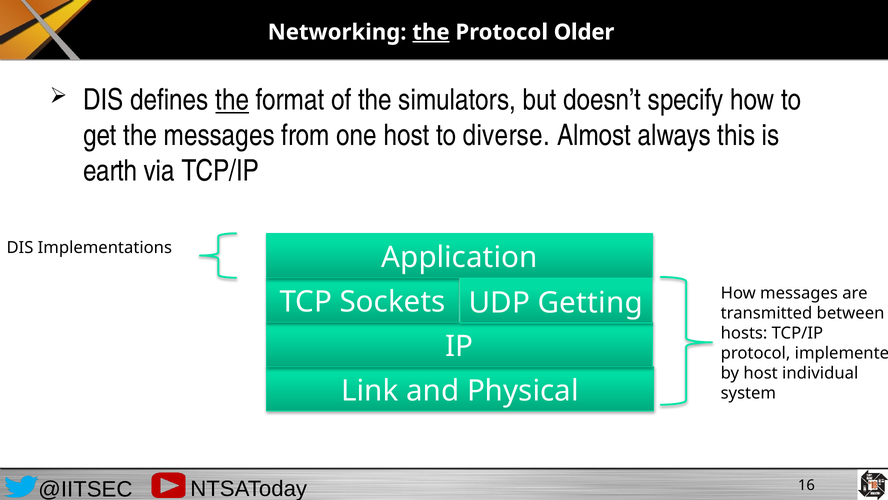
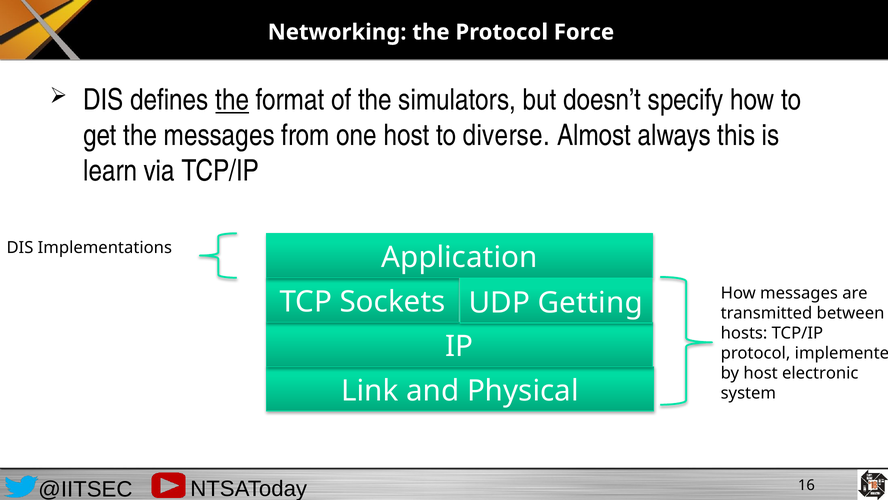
the underline: present -> none (431, 32)
Older: Older -> Force (584, 32)
earth: earth -> learn (110, 171)
individual: individual -> electronic (820, 373)
